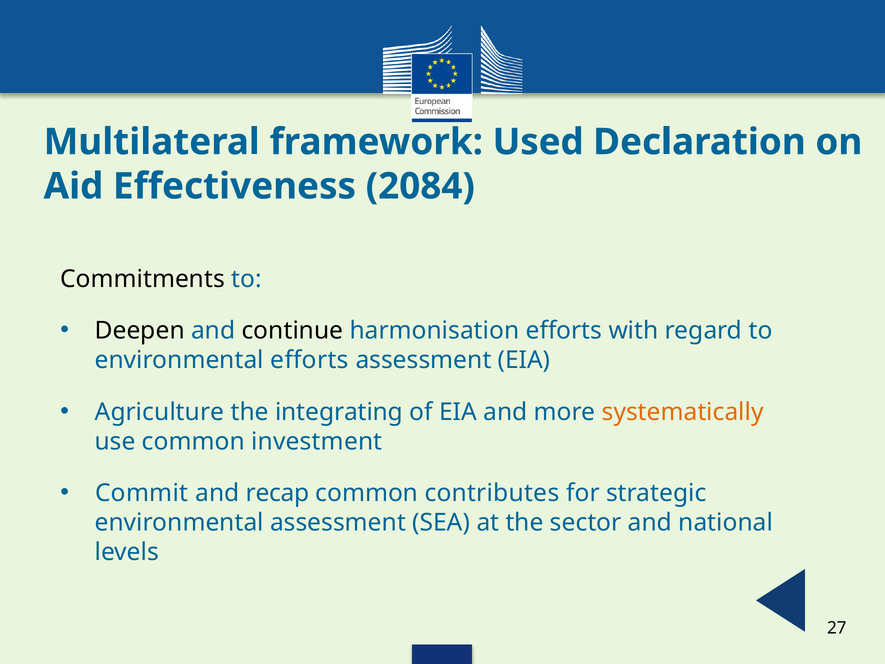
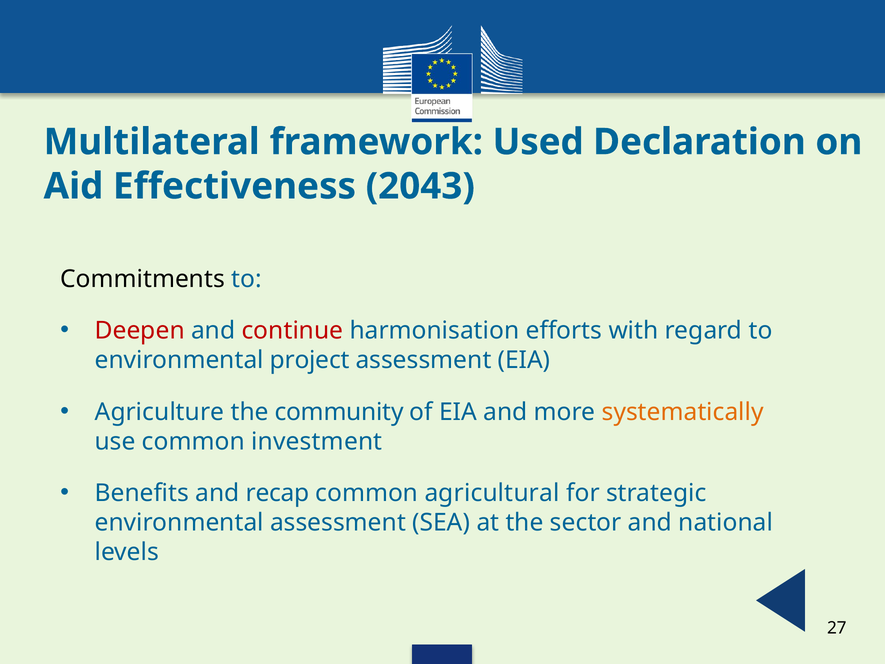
2084: 2084 -> 2043 (420, 186)
Deepen colour: black -> red (140, 331)
continue colour: black -> red (292, 331)
environmental efforts: efforts -> project (310, 360)
integrating: integrating -> community (339, 412)
Commit: Commit -> Benefits (142, 493)
contributes: contributes -> agricultural (492, 493)
